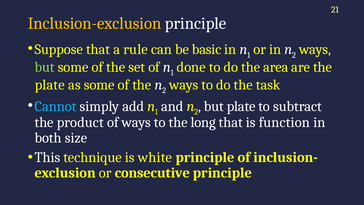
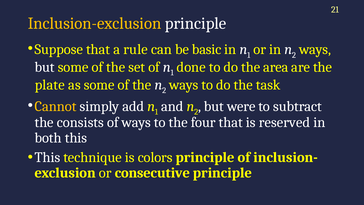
but colour: light green -> white (45, 67)
Cannot colour: light blue -> yellow (56, 106)
but plate: plate -> were (241, 106)
product: product -> consists (80, 122)
long: long -> four (203, 122)
function: function -> reserved (284, 122)
both size: size -> this (76, 138)
white: white -> colors (155, 157)
